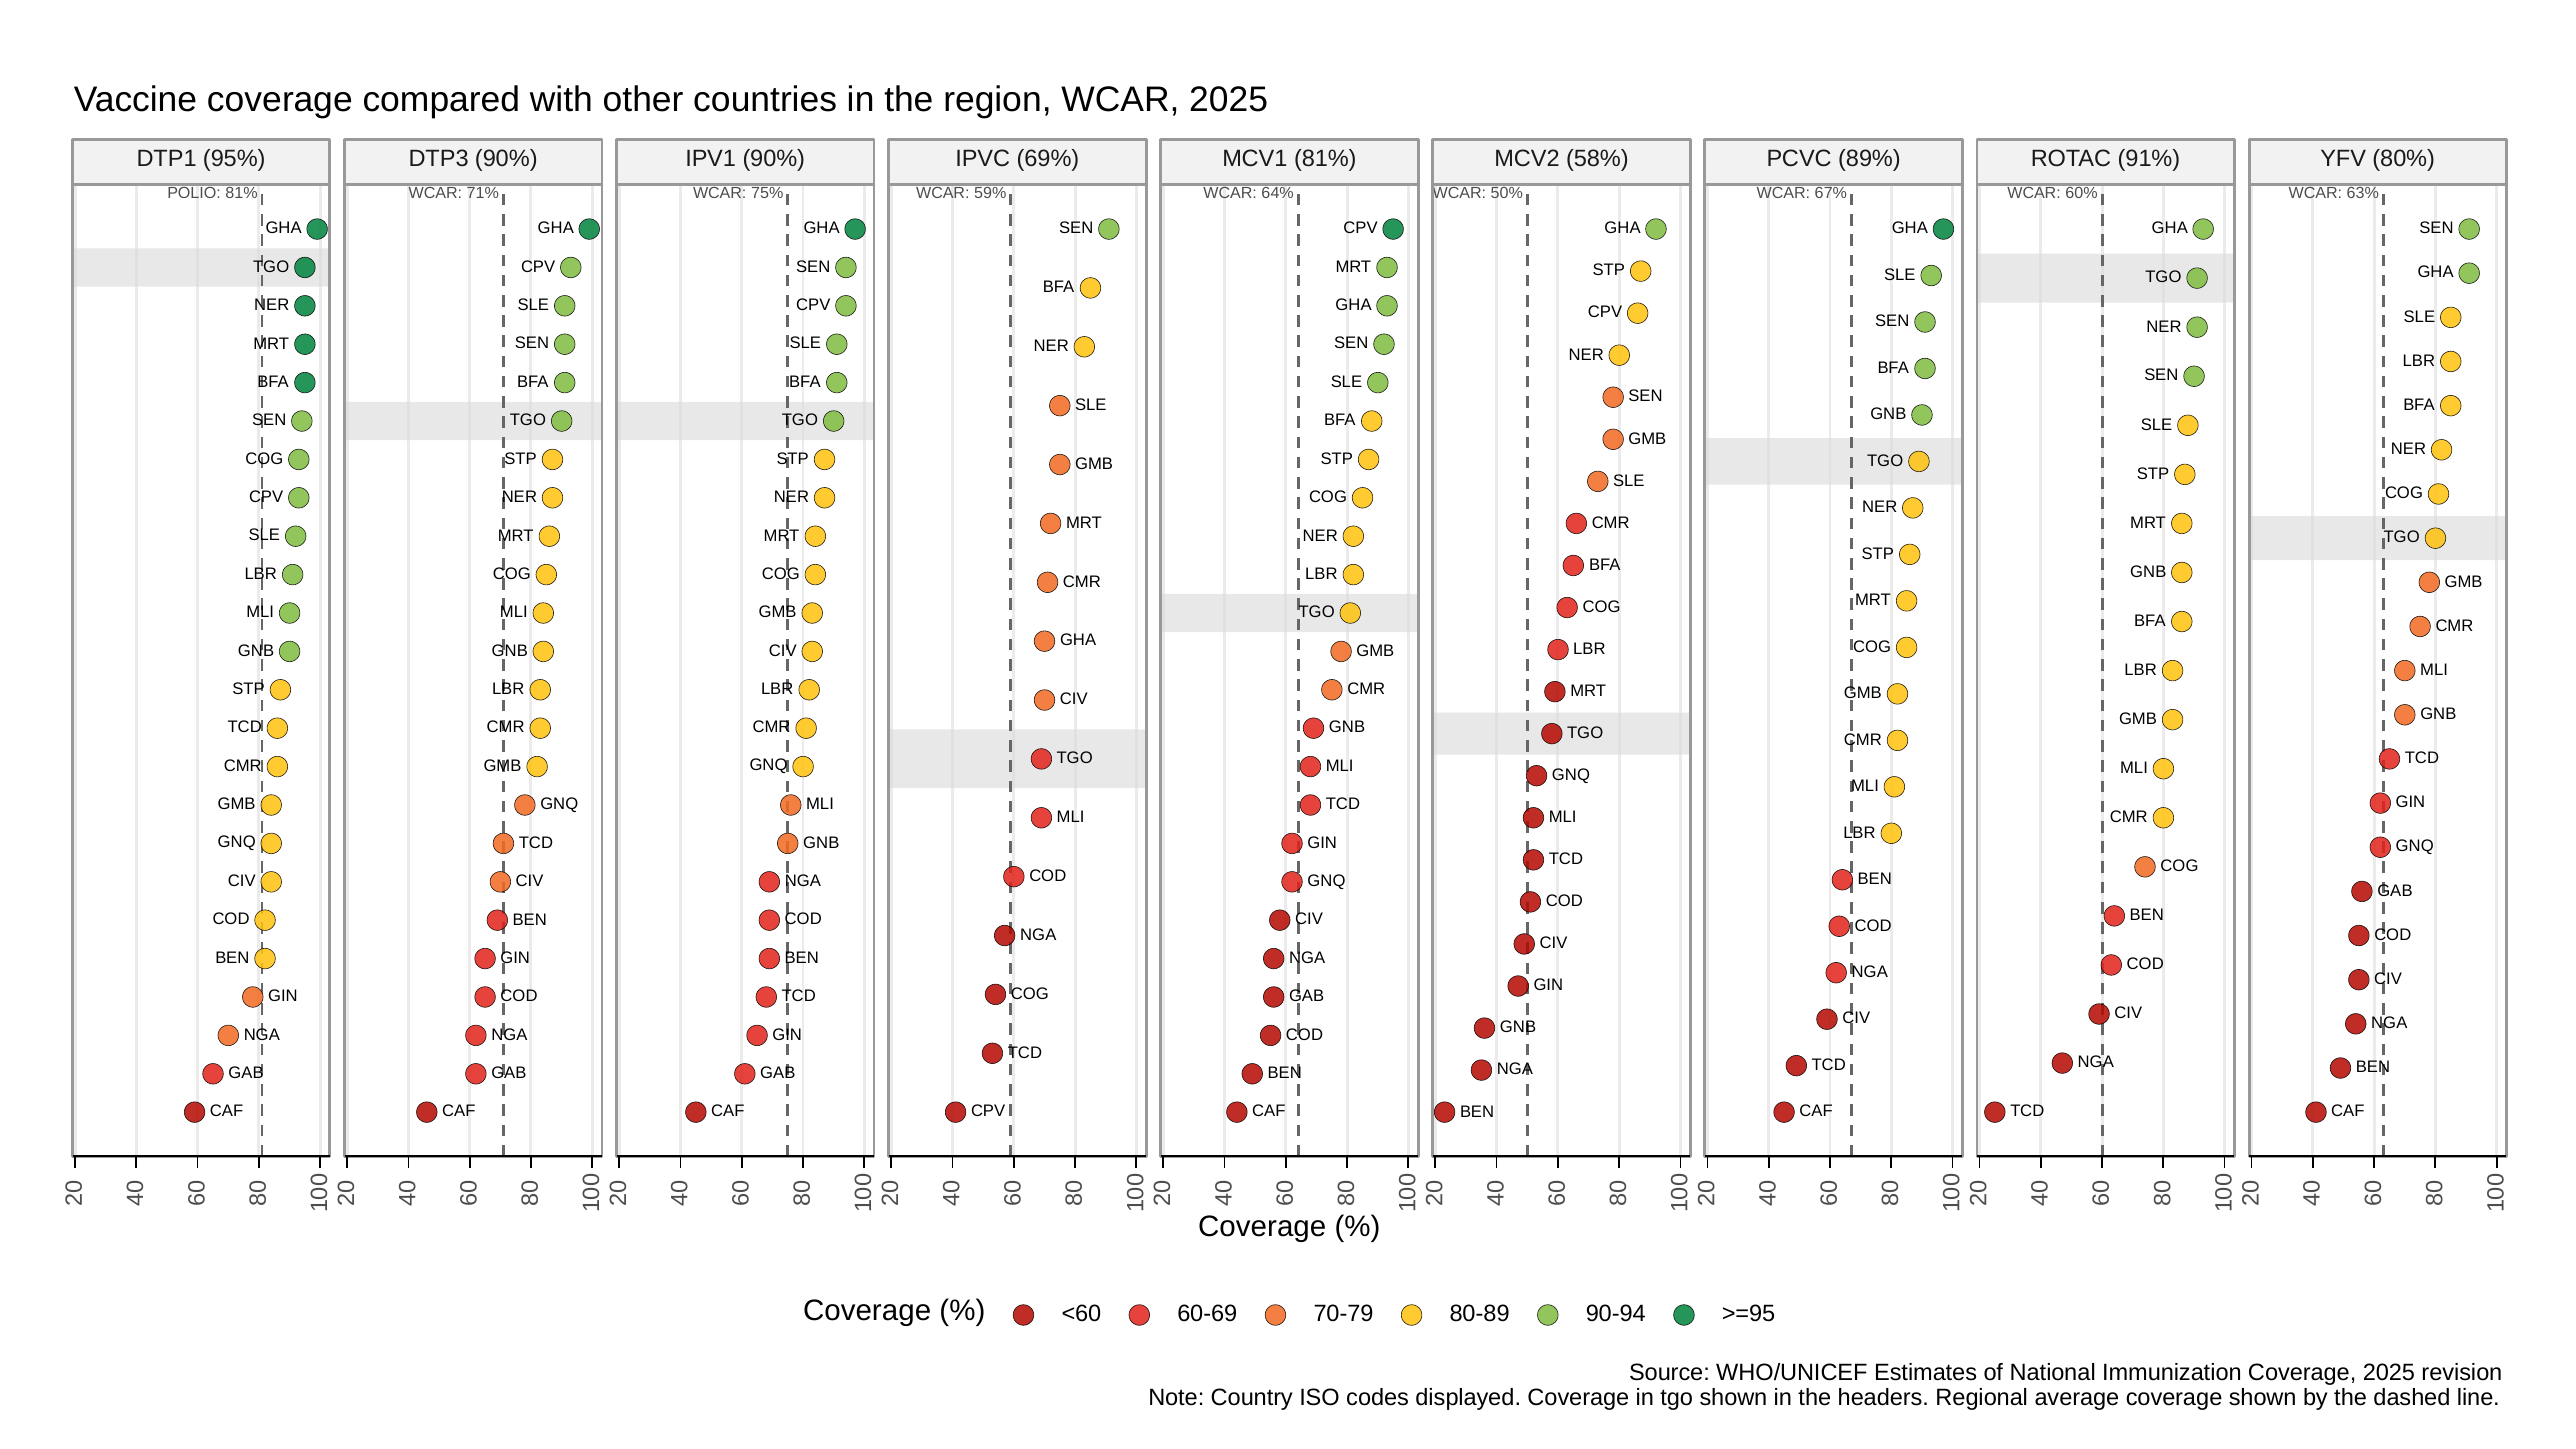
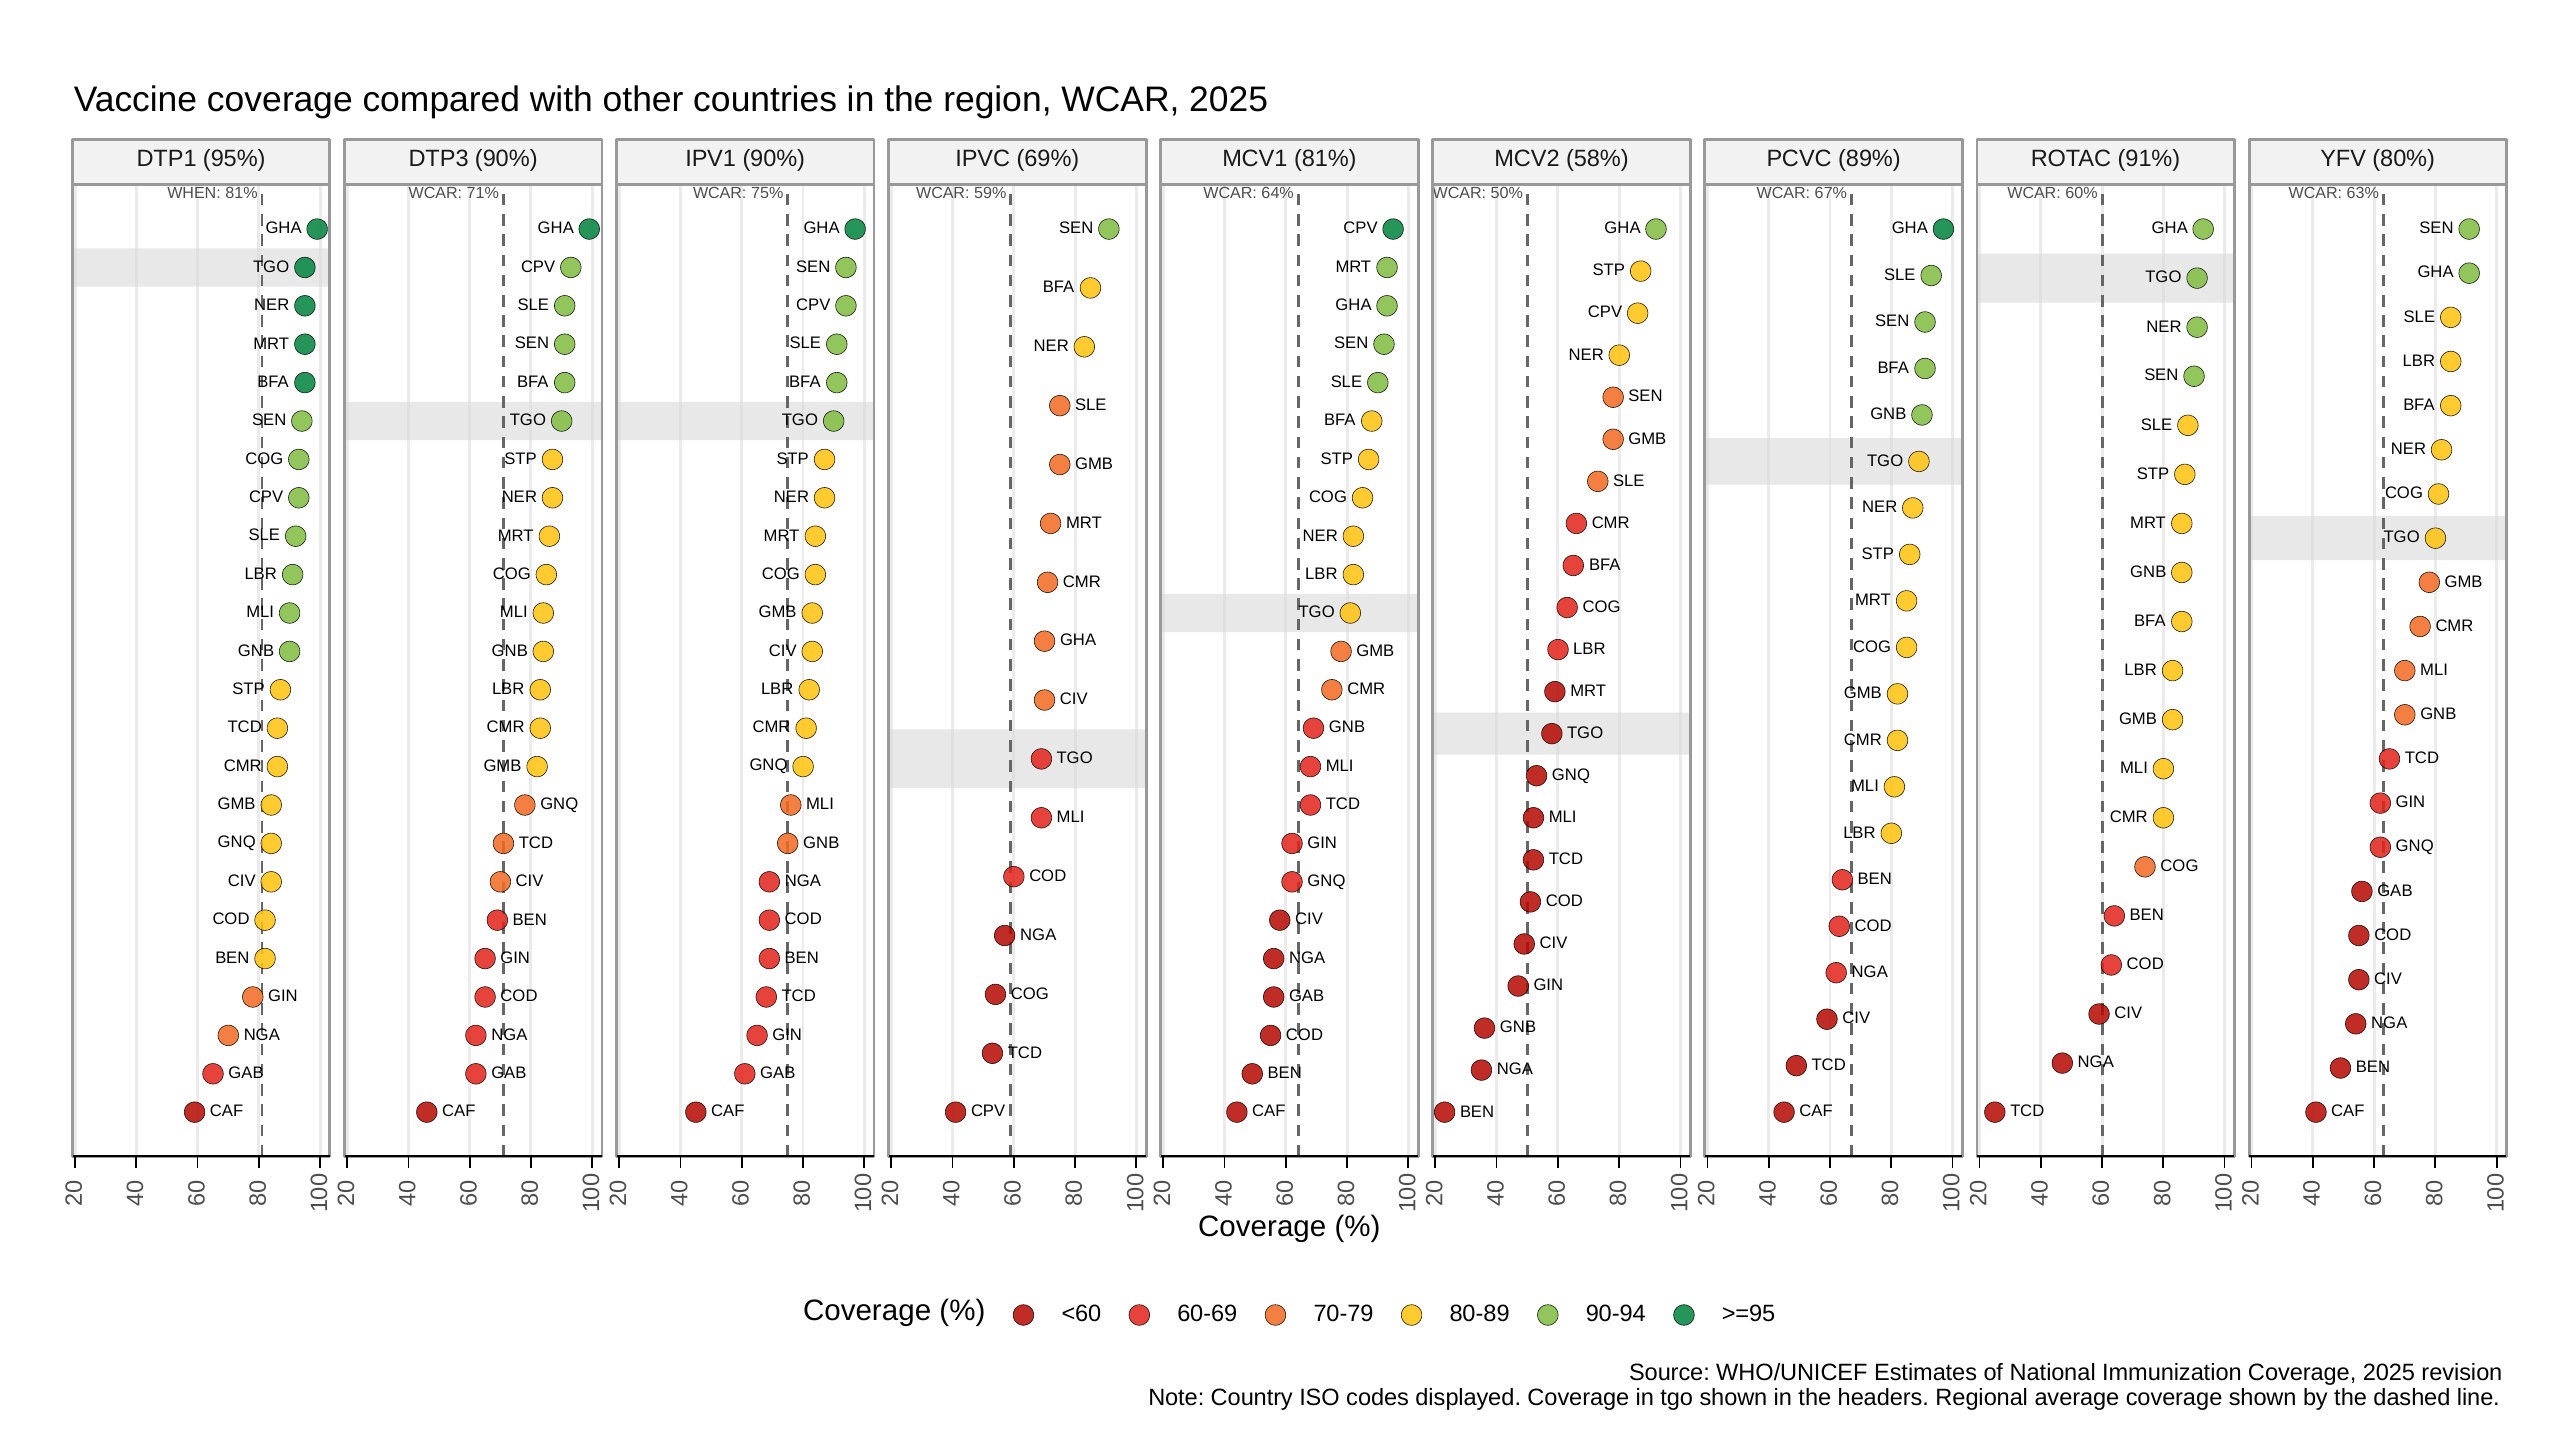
POLIO: POLIO -> WHEN (194, 193)
